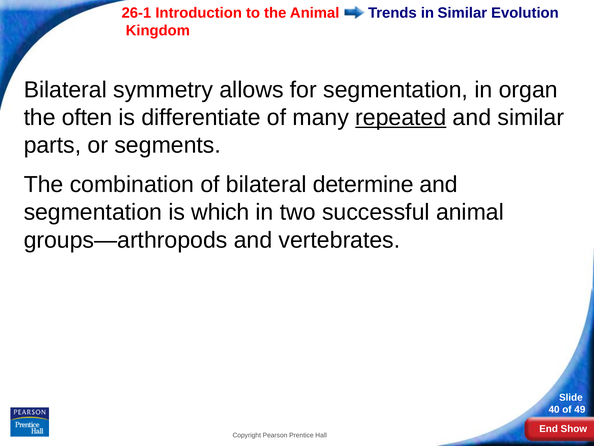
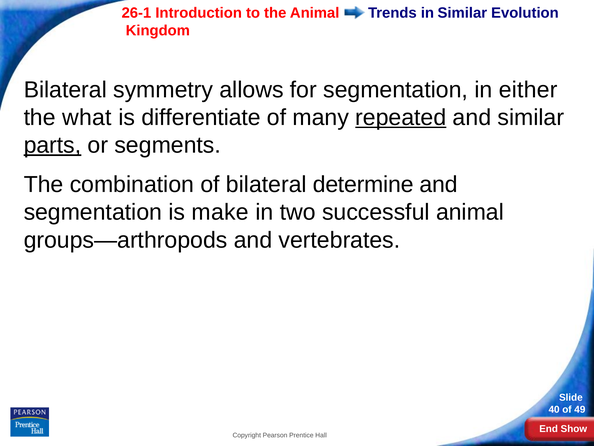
organ: organ -> either (528, 90)
often: often -> what (87, 117)
parts underline: none -> present (52, 145)
which: which -> make (220, 212)
